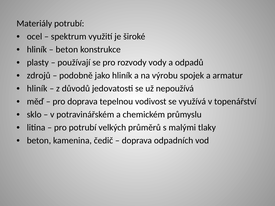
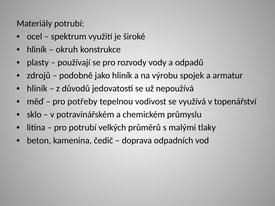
beton: beton -> okruh (67, 50)
pro doprava: doprava -> potřeby (82, 102)
